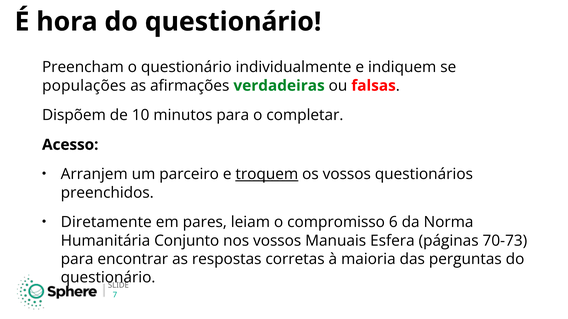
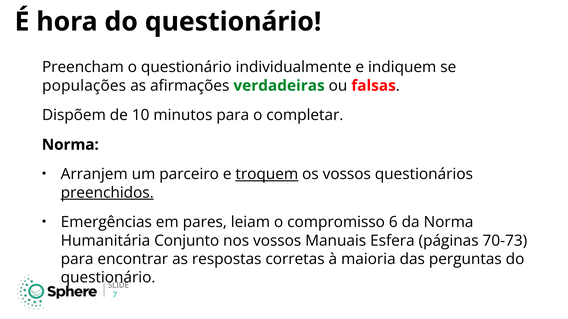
Acesso: Acesso -> Norma (70, 145)
preenchidos underline: none -> present (107, 193)
Diretamente: Diretamente -> Emergências (106, 223)
